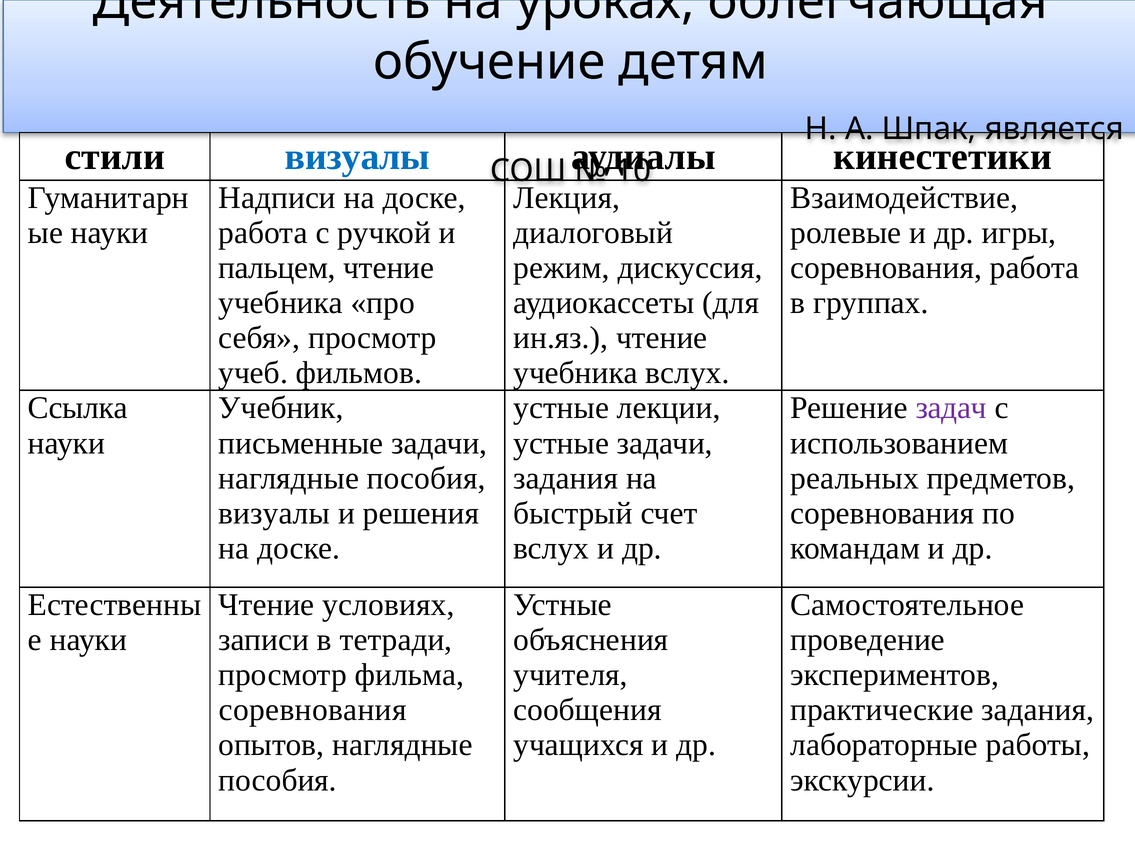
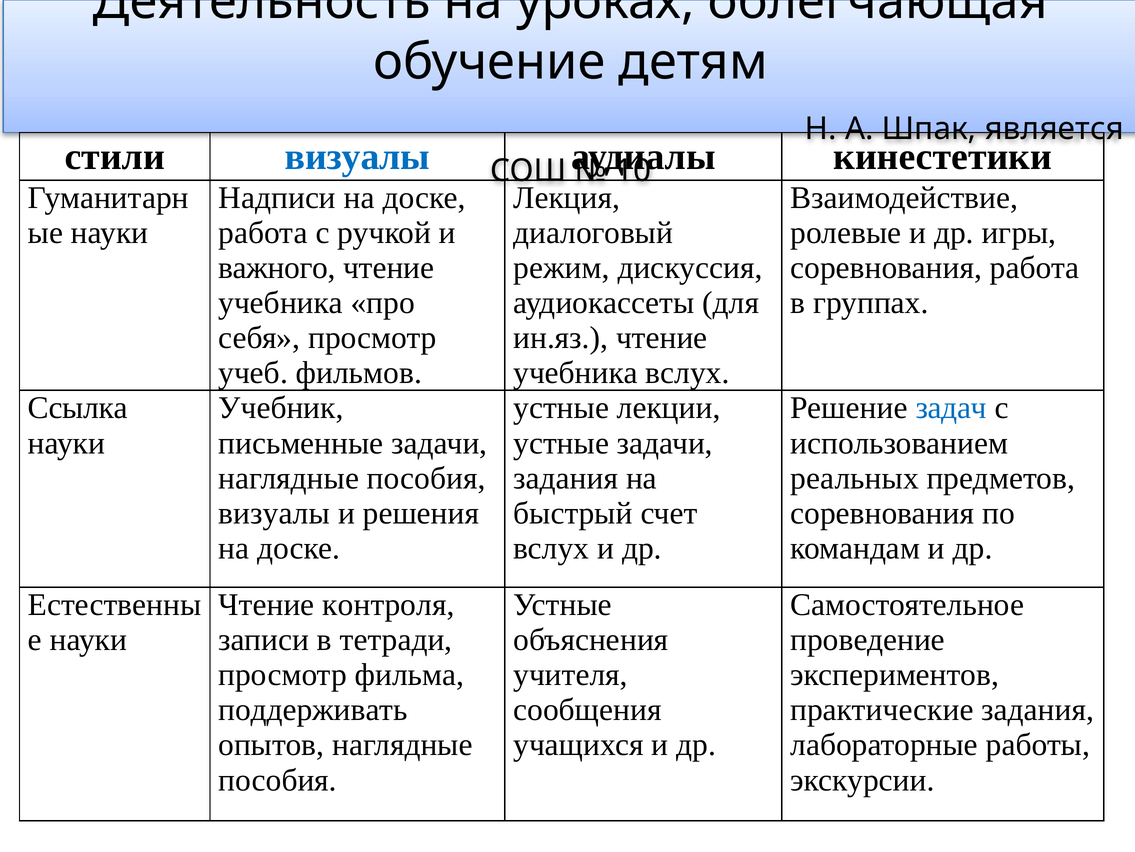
пальцем: пальцем -> важного (277, 268)
задач colour: purple -> blue (951, 408)
условиях: условиях -> контроля (388, 604)
соревнования: соревнования -> поддерживать (313, 709)
